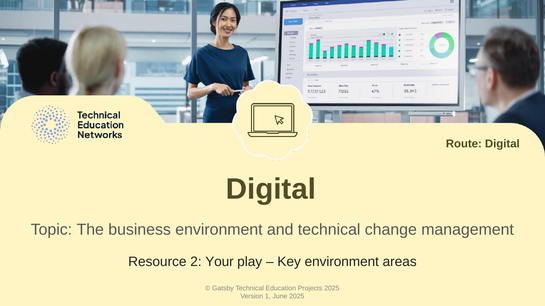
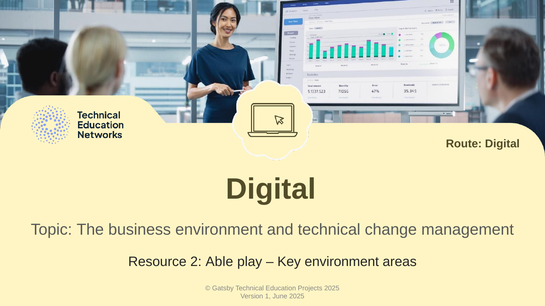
Your: Your -> Able (219, 262)
